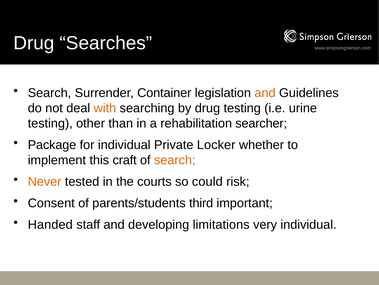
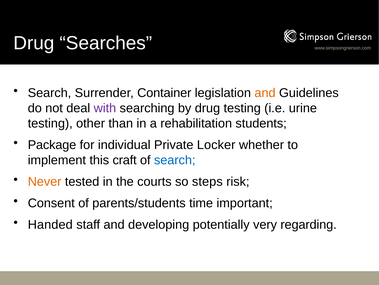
with colour: orange -> purple (105, 108)
searcher: searcher -> students (261, 123)
search colour: orange -> blue (175, 160)
could: could -> steps (207, 181)
third: third -> time (201, 203)
limitations: limitations -> potentially (221, 224)
very individual: individual -> regarding (309, 224)
